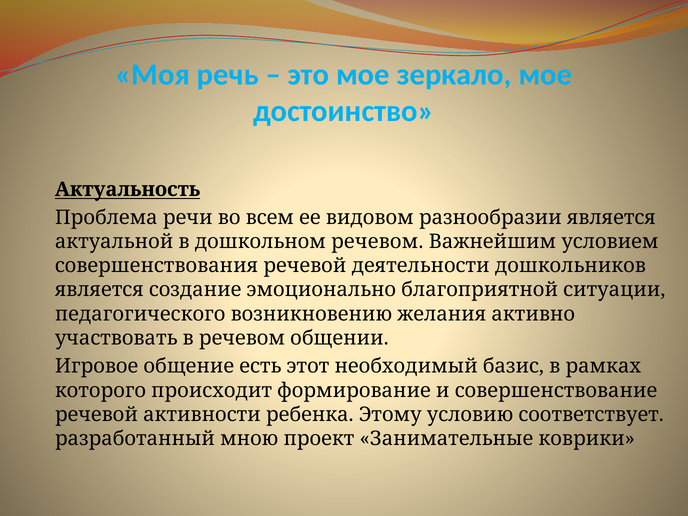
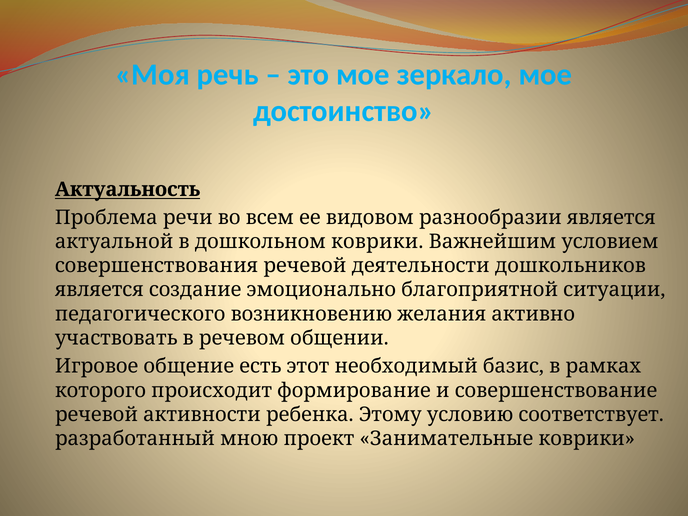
дошкольном речевом: речевом -> коврики (377, 242)
